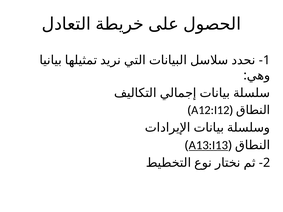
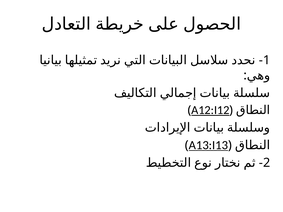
A12:I12 underline: none -> present (210, 110)
